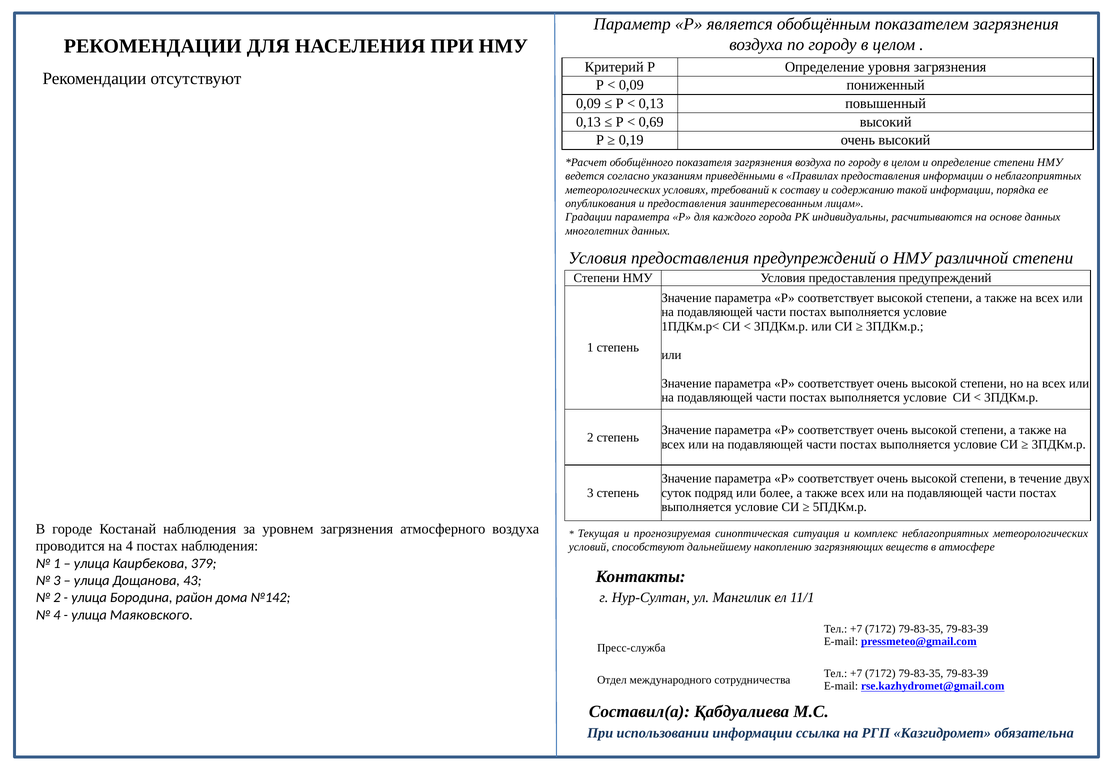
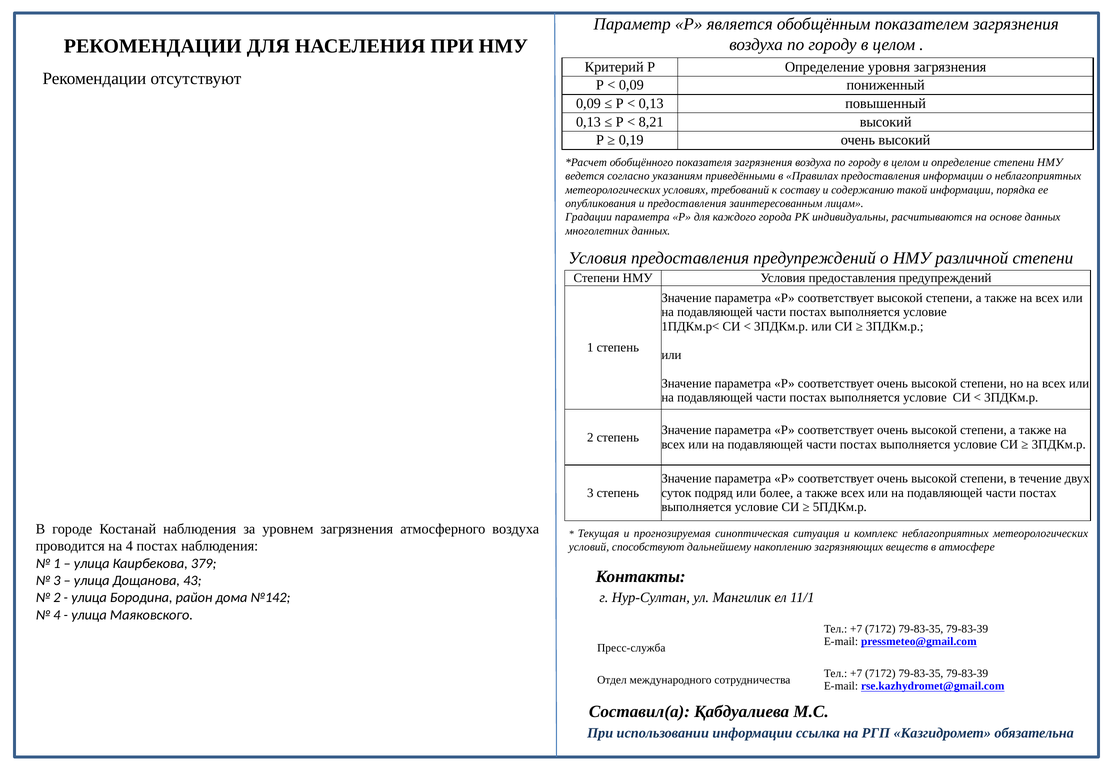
0,69: 0,69 -> 8,21 (651, 122)
